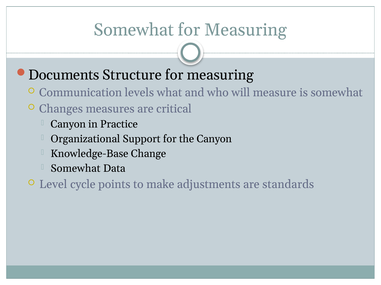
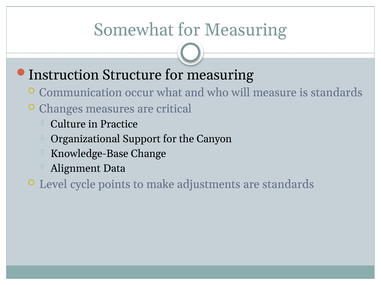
Documents: Documents -> Instruction (64, 75)
levels: levels -> occur (139, 93)
is somewhat: somewhat -> standards (337, 93)
Canyon: Canyon -> Culture (68, 124)
Somewhat: Somewhat -> Alignment (76, 169)
